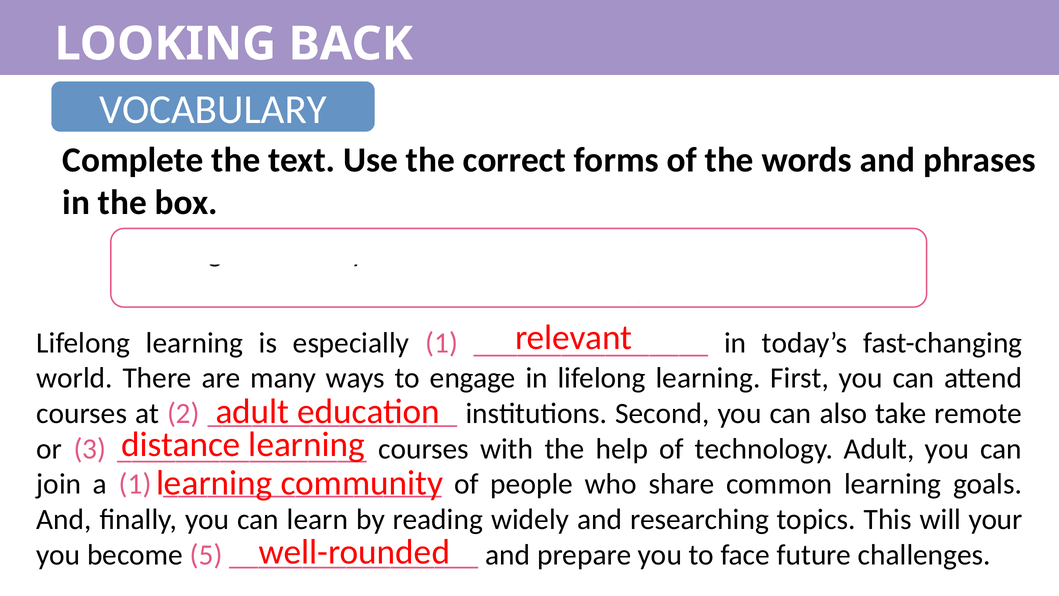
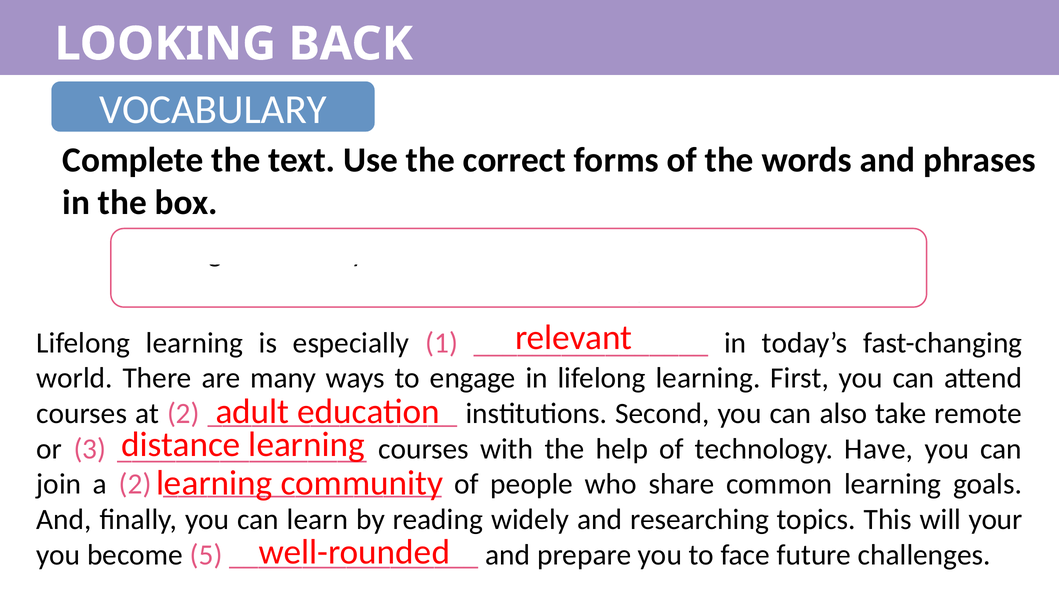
technology Adult: Adult -> Have (879, 449)
a 1: 1 -> 2 (135, 484)
